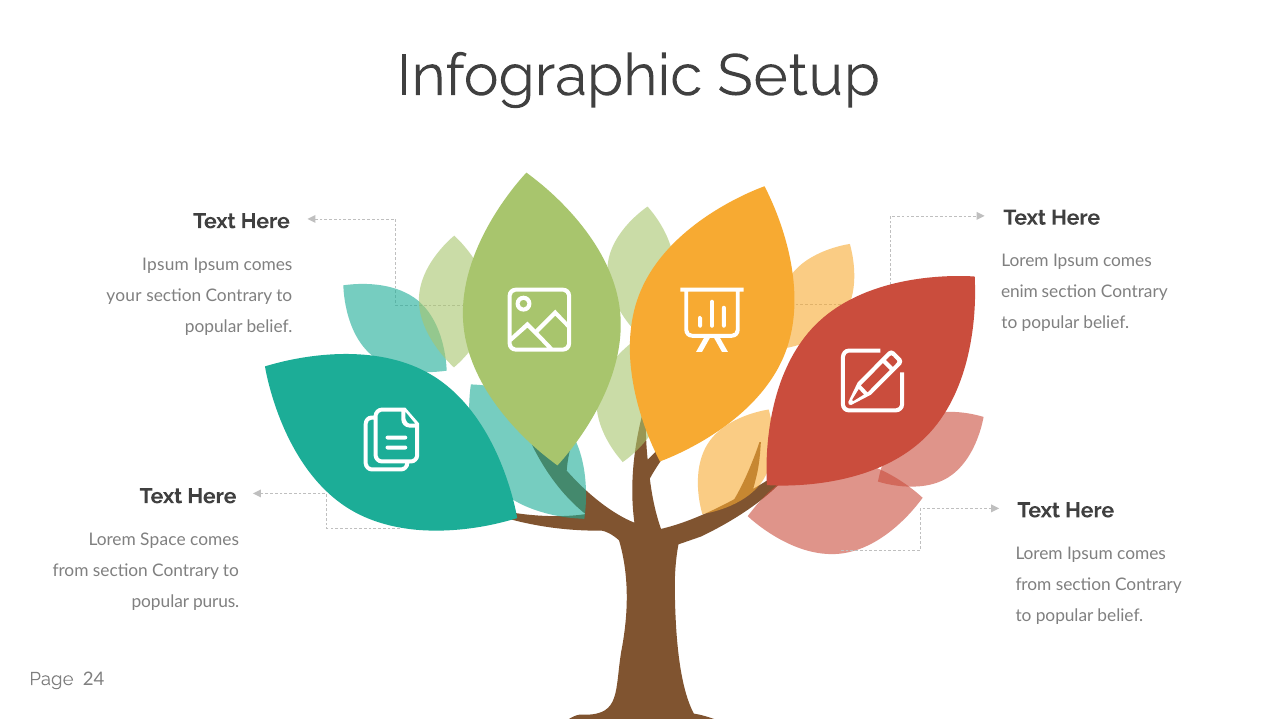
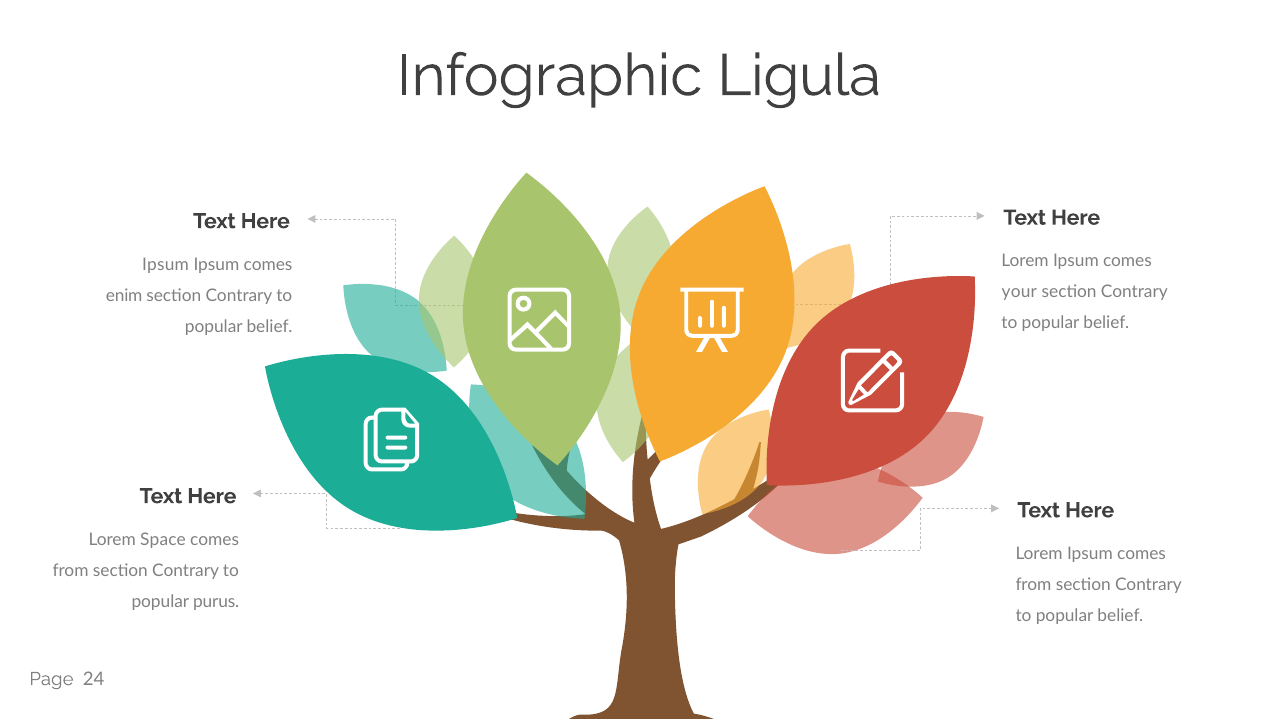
Setup: Setup -> Ligula (799, 76)
enim: enim -> your (1019, 292)
your: your -> enim (124, 296)
